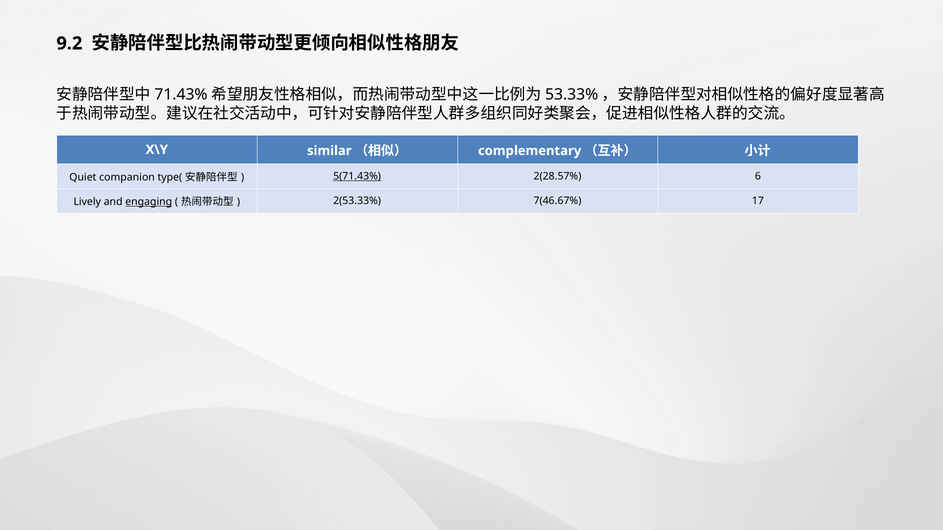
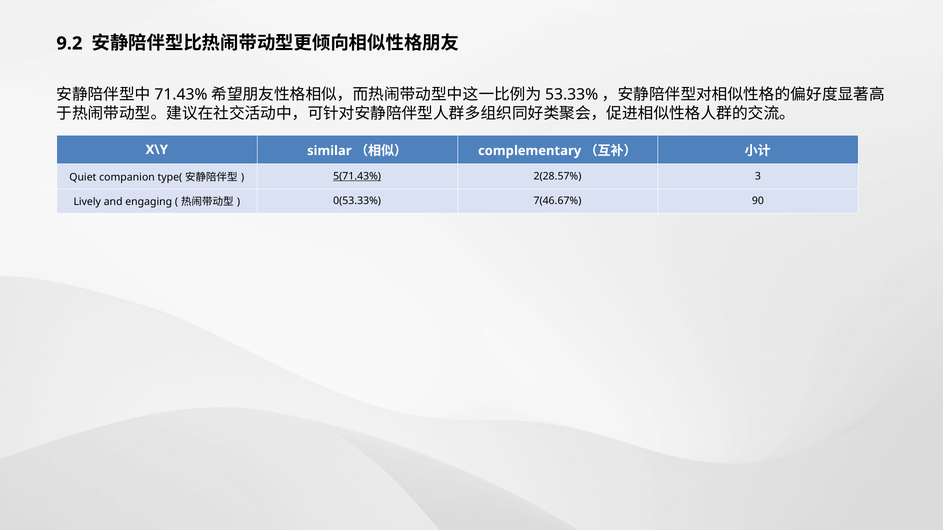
6: 6 -> 3 (758, 176)
engaging underline: present -> none (149, 202)
2(53.33%: 2(53.33% -> 0(53.33% (357, 201)
17: 17 -> 90 (758, 201)
